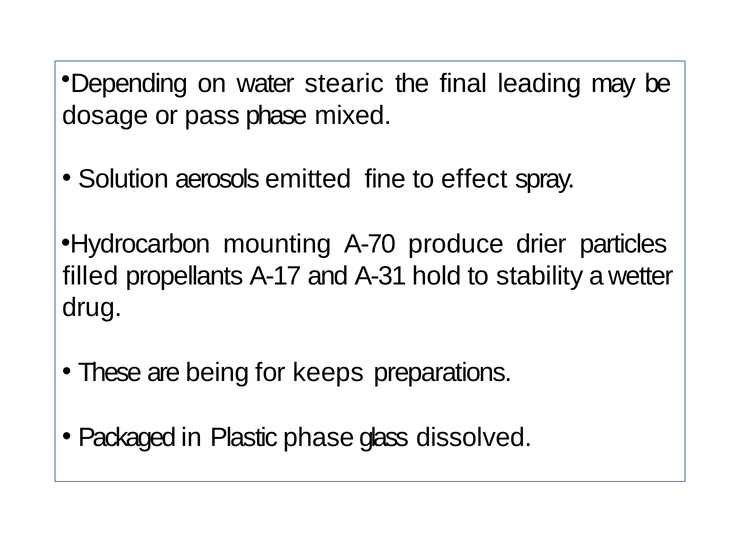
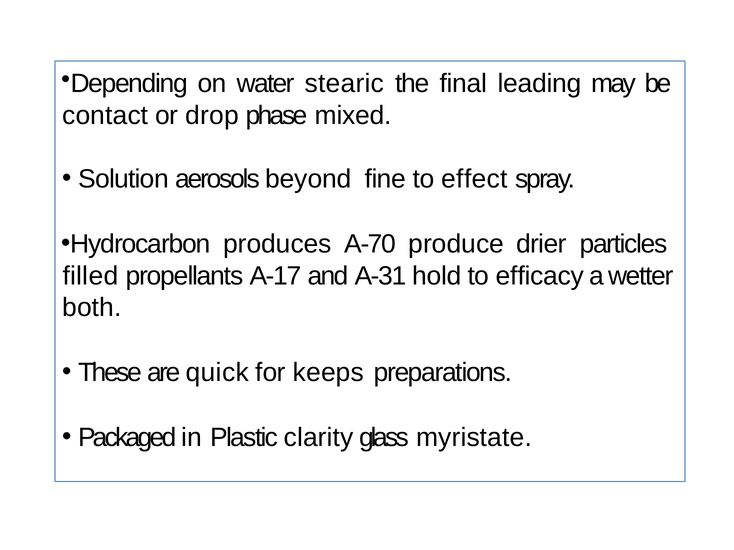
dosage: dosage -> contact (105, 115)
pass: pass -> drop (212, 115)
emitted: emitted -> beyond (308, 179)
mounting: mounting -> produces (277, 244)
stability: stability -> efficacy (540, 276)
drug: drug -> both (92, 308)
being: being -> quick (217, 373)
Plastic phase: phase -> clarity (319, 438)
dissolved: dissolved -> myristate (474, 438)
